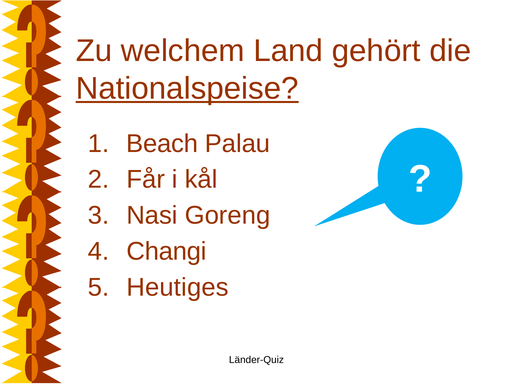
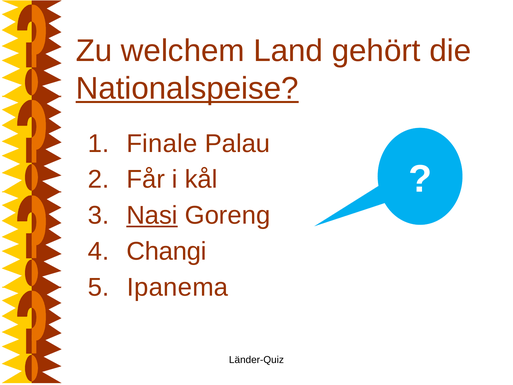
Beach: Beach -> Finale (162, 143)
Nasi underline: none -> present (152, 215)
Heutiges: Heutiges -> Ipanema (178, 287)
